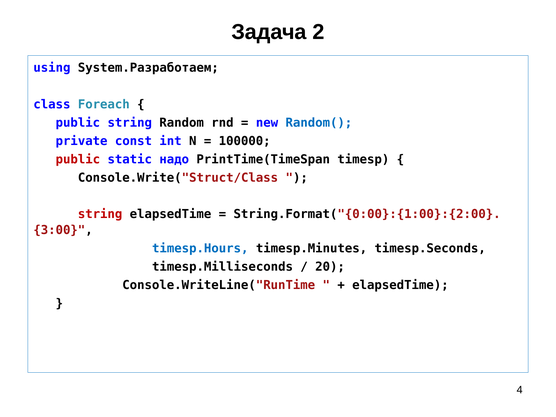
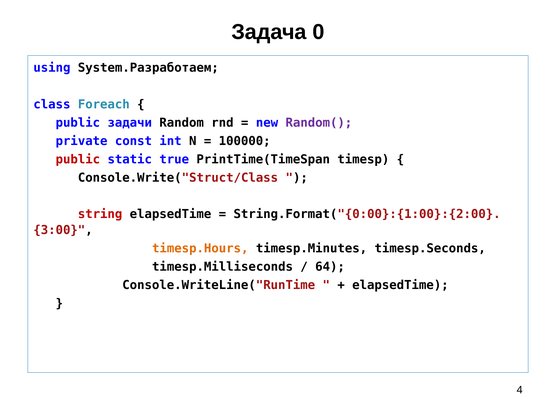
2: 2 -> 0 (319, 32)
public string: string -> задачи (130, 123)
Random( colour: blue -> purple (319, 123)
надо: надо -> true (174, 159)
timesp.Hours colour: blue -> orange (200, 248)
20: 20 -> 64 (330, 267)
